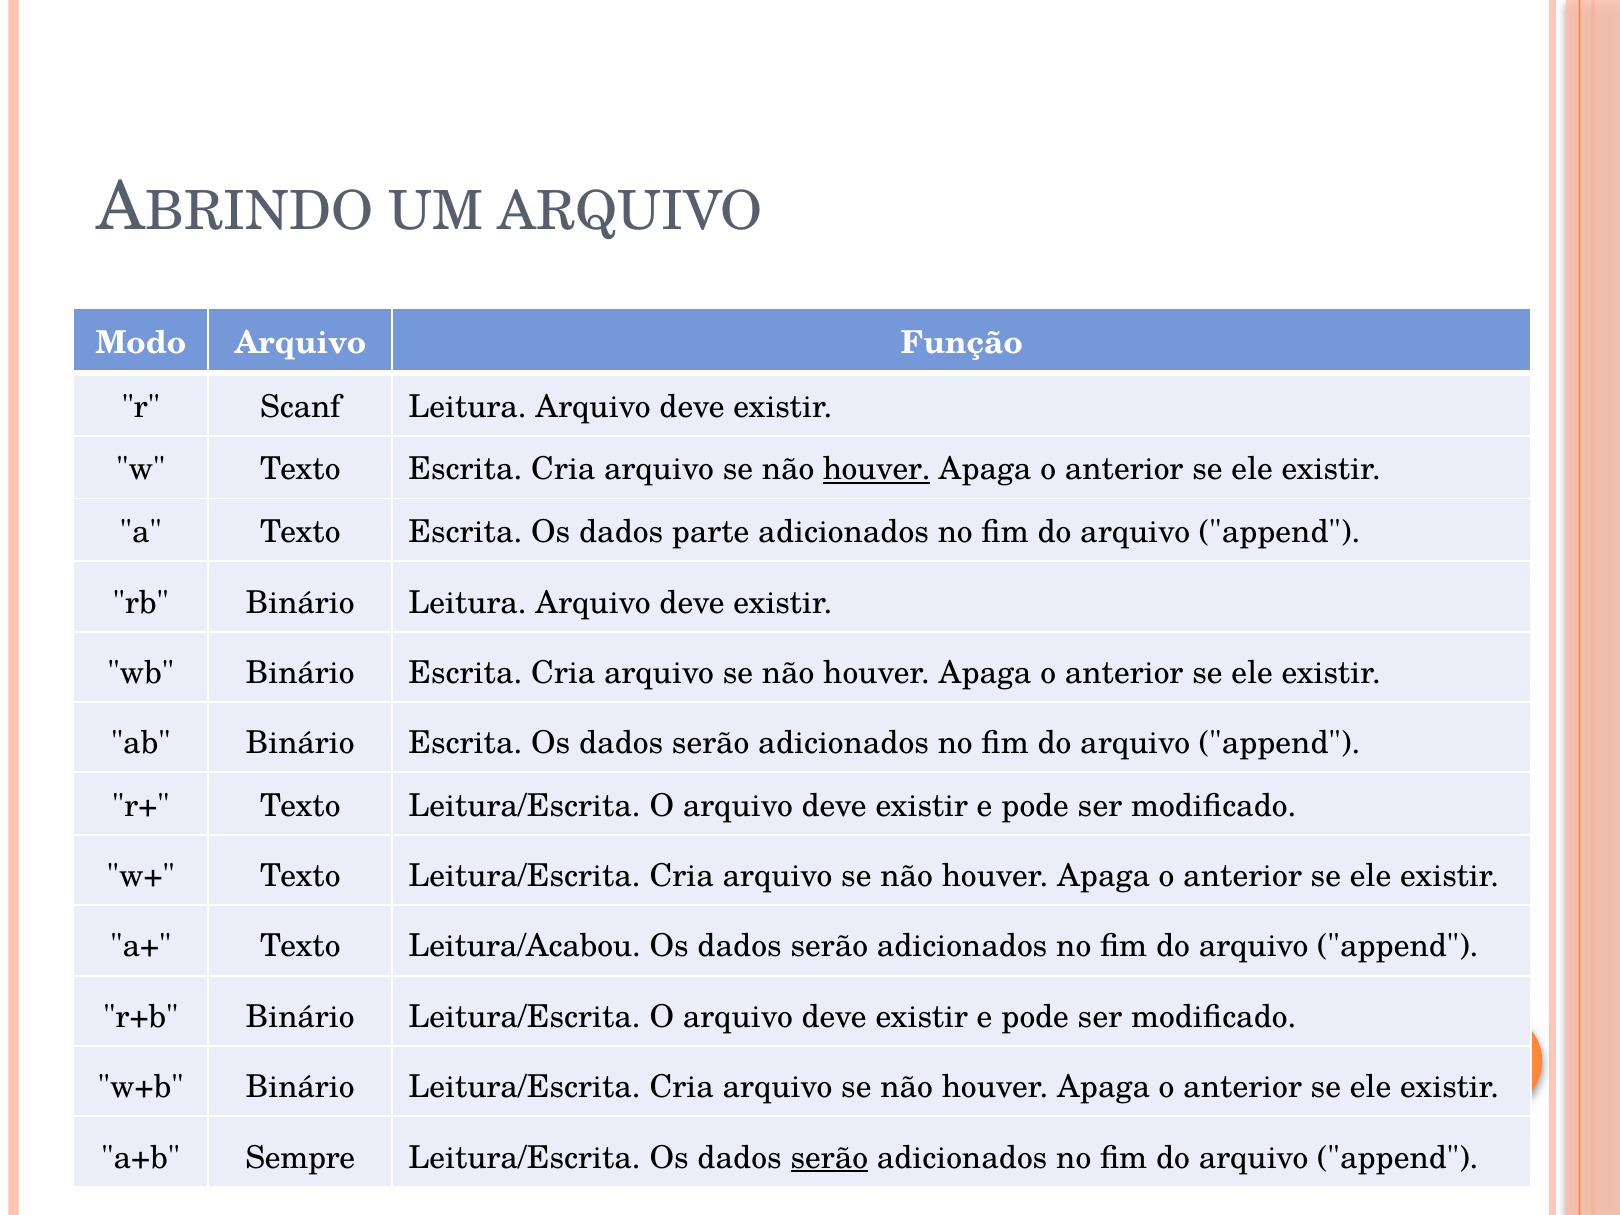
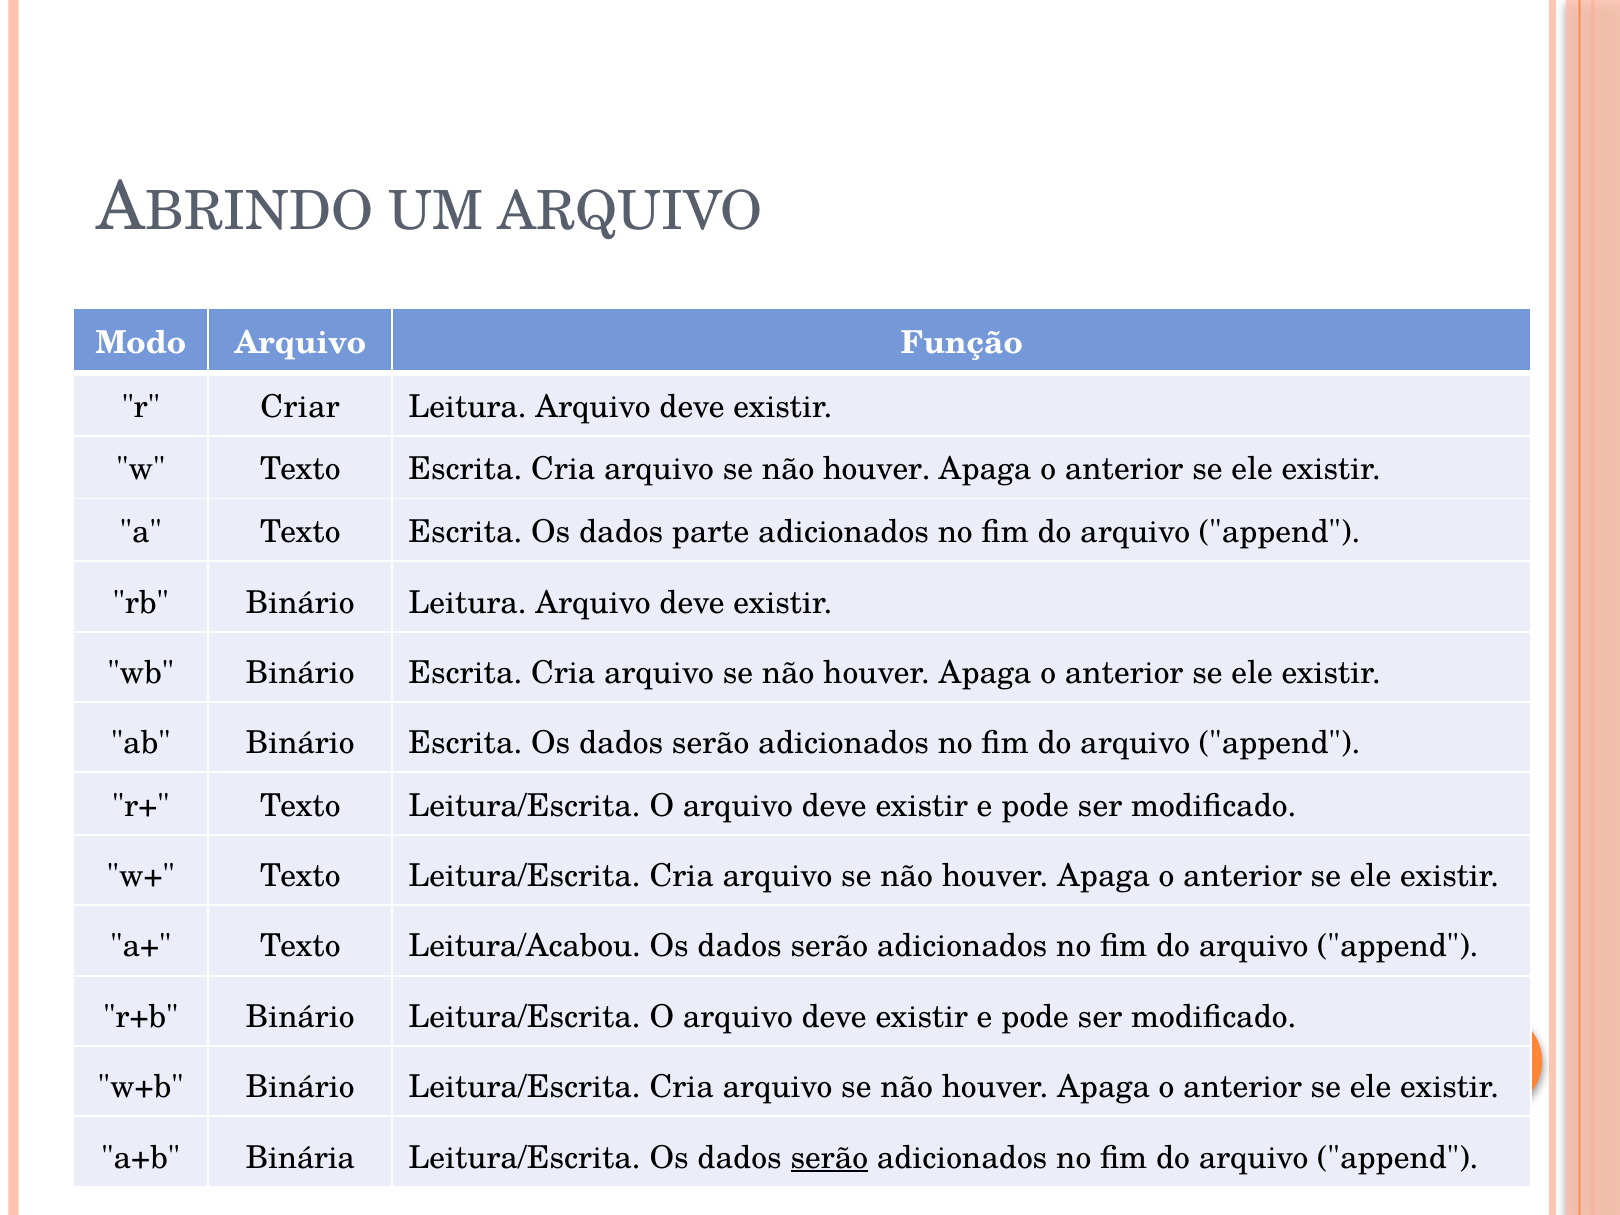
Scanf: Scanf -> Criar (300, 407)
houver underline: present -> none (877, 469)
Sempre: Sempre -> Binária (300, 1158)
